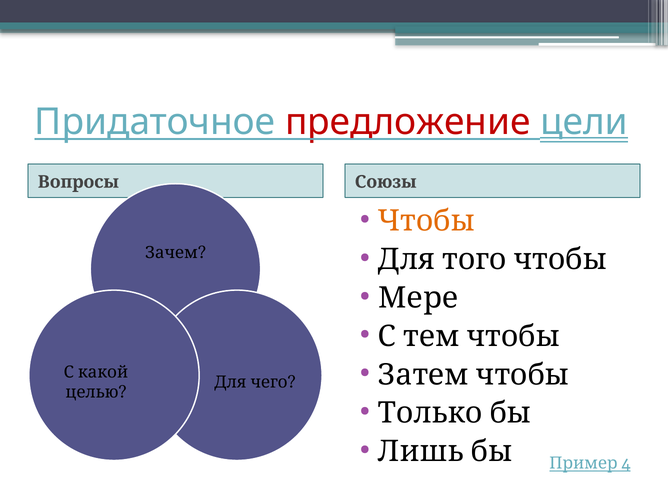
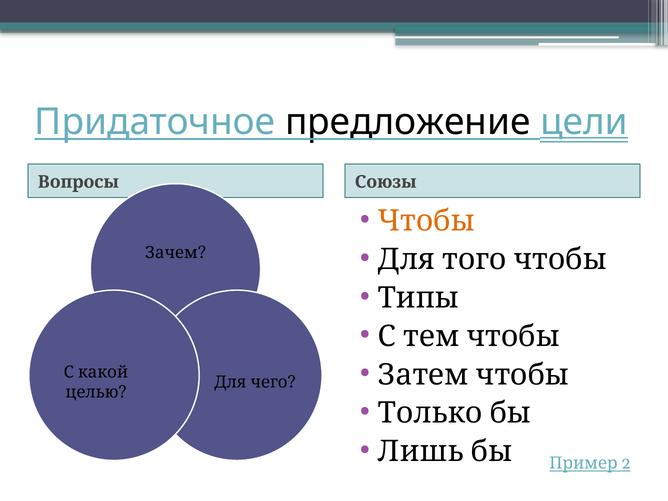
предложение colour: red -> black (408, 122)
Мере: Мере -> Типы (418, 298)
4: 4 -> 2 (626, 463)
